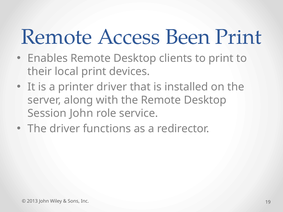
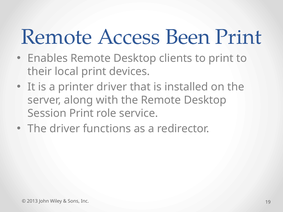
Session John: John -> Print (82, 113)
